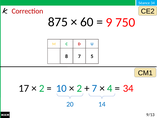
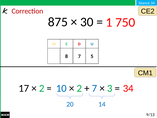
60: 60 -> 30 (87, 22)
9: 9 -> 1 (109, 22)
4: 4 -> 3 (110, 88)
